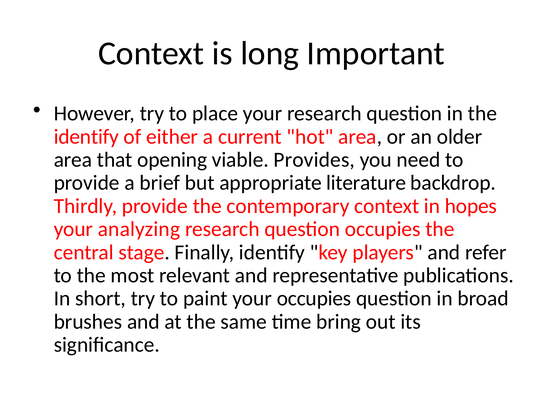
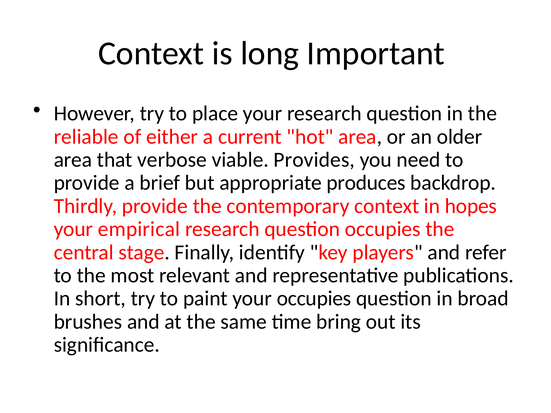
identify: identify -> reliable (86, 137)
opening: opening -> verbose (172, 160)
literature: literature -> produces (366, 183)
analyzing: analyzing -> empirical (139, 229)
